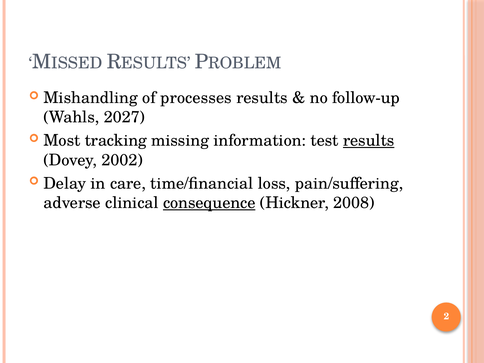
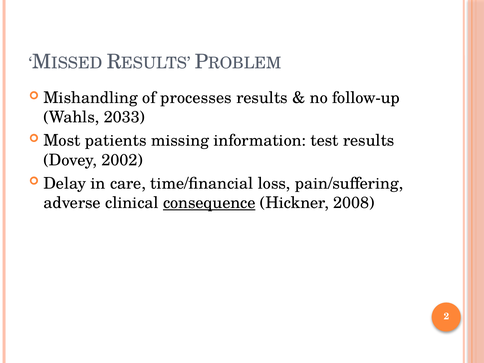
2027: 2027 -> 2033 (124, 117)
tracking: tracking -> patients (116, 141)
results underline: present -> none (369, 141)
